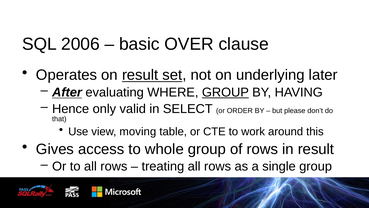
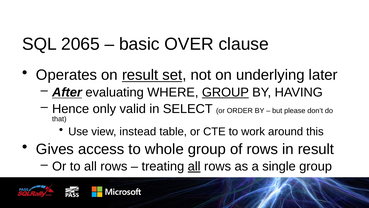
2006: 2006 -> 2065 (80, 44)
moving: moving -> instead (138, 131)
all underline: none -> present (194, 166)
